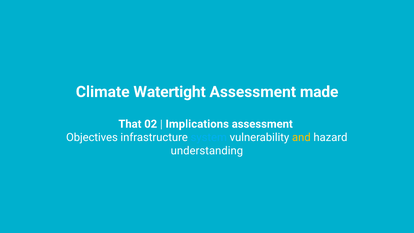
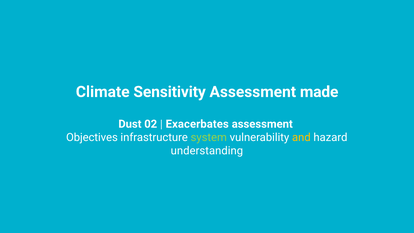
Watertight: Watertight -> Sensitivity (170, 92)
That: That -> Dust (130, 124)
Implications: Implications -> Exacerbates (197, 124)
system colour: light blue -> light green (209, 137)
